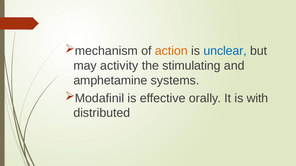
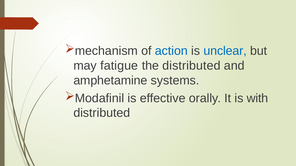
action colour: orange -> blue (171, 51)
activity: activity -> fatigue (119, 66)
the stimulating: stimulating -> distributed (191, 66)
